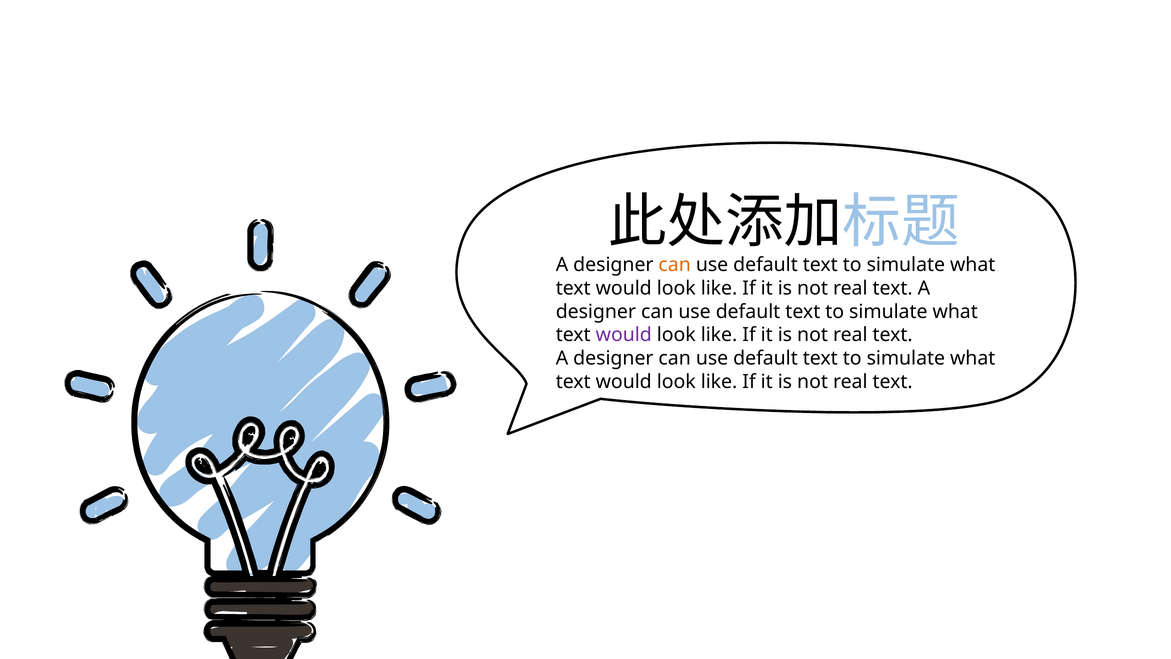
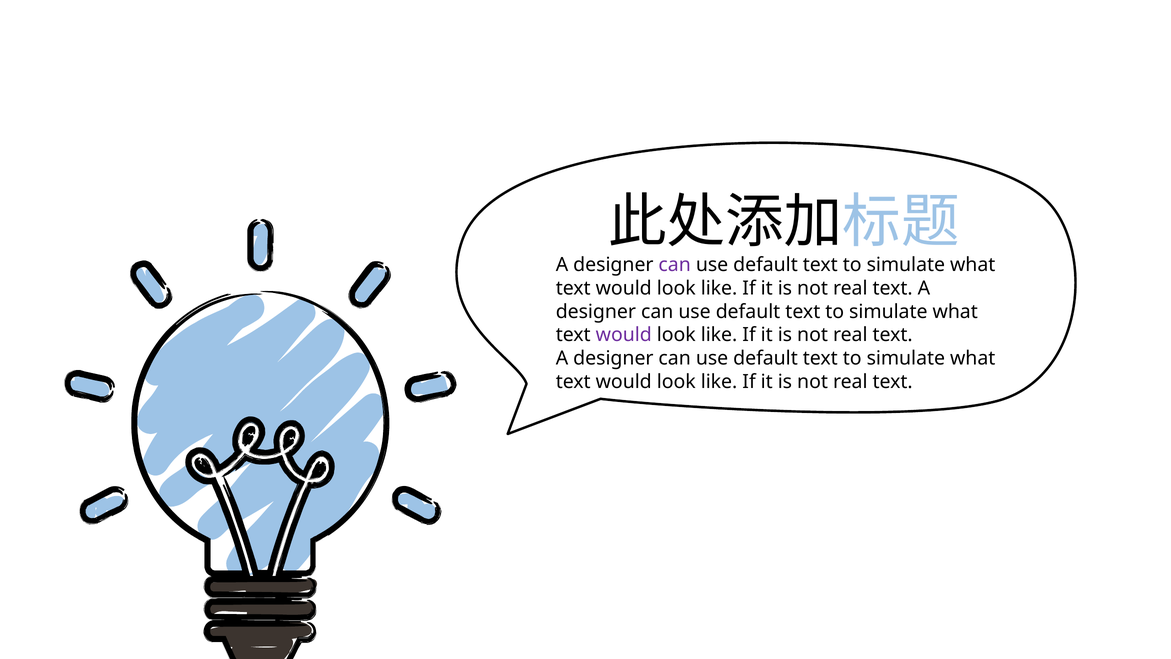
can colour: orange -> purple (675, 265)
